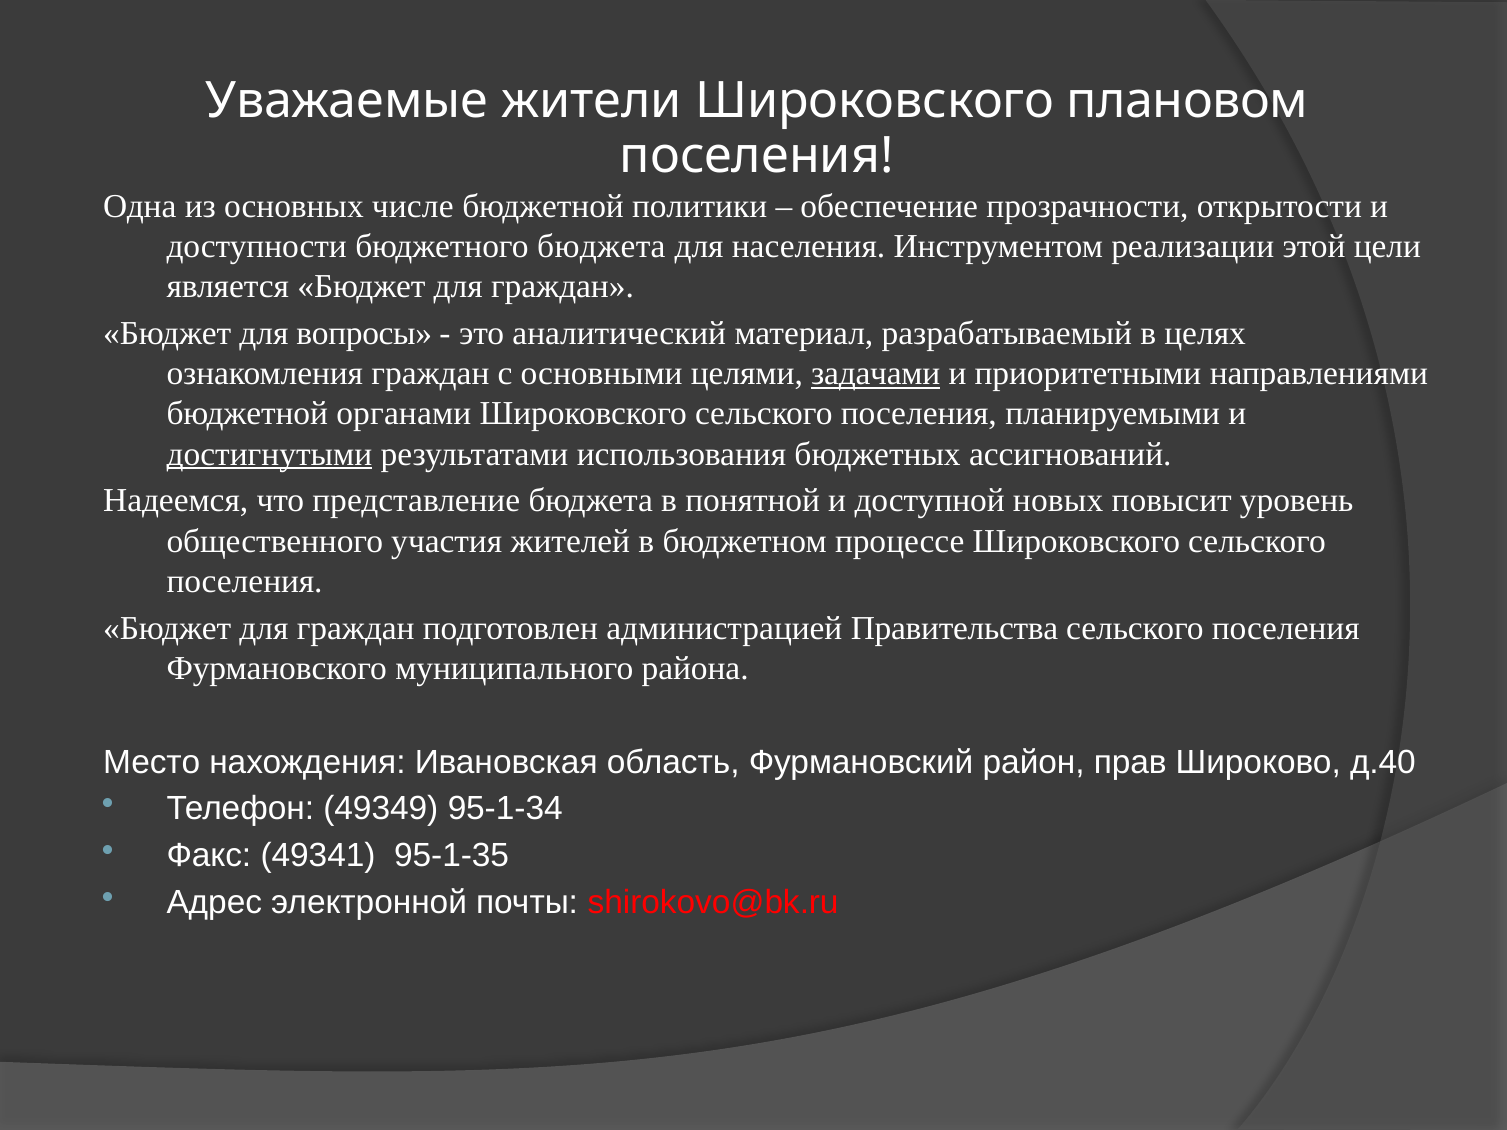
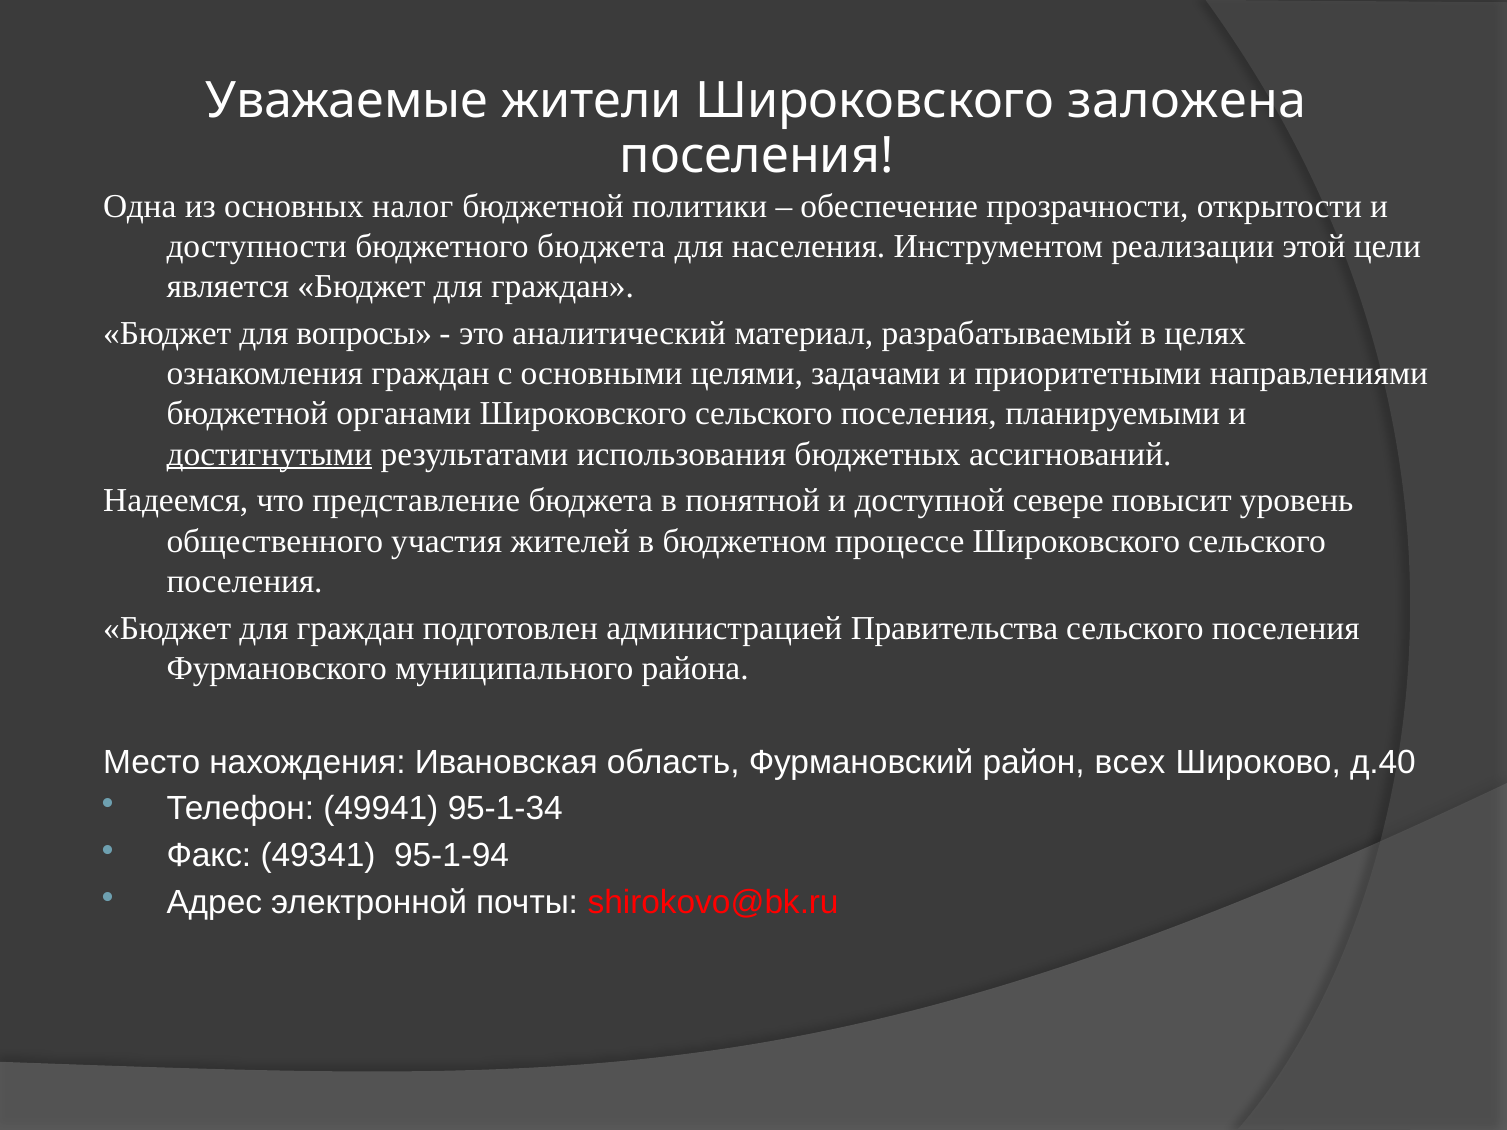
плановом: плановом -> заложена (1187, 101)
числе: числе -> налог (413, 206)
задачами underline: present -> none (876, 374)
новых: новых -> севере (1058, 501)
прав: прав -> всех (1130, 762)
49349: 49349 -> 49941 (381, 809)
95-1-35: 95-1-35 -> 95-1-94 (452, 856)
